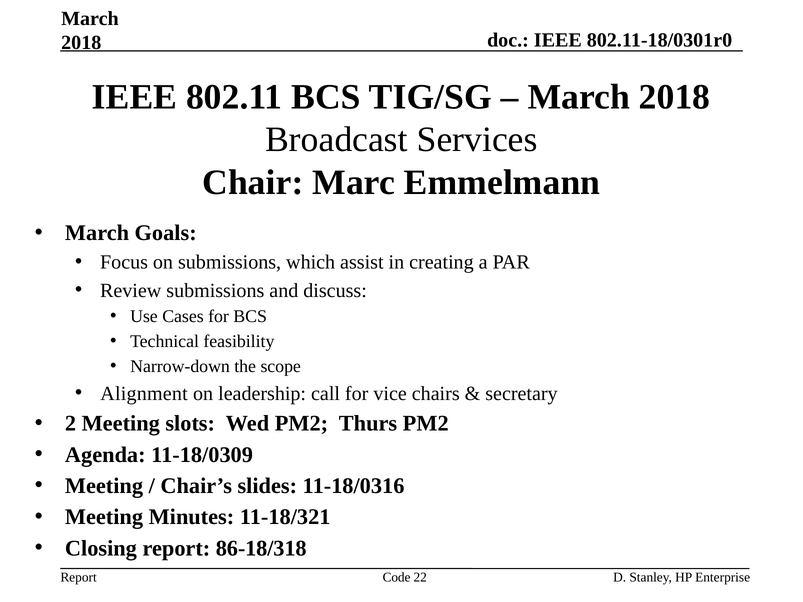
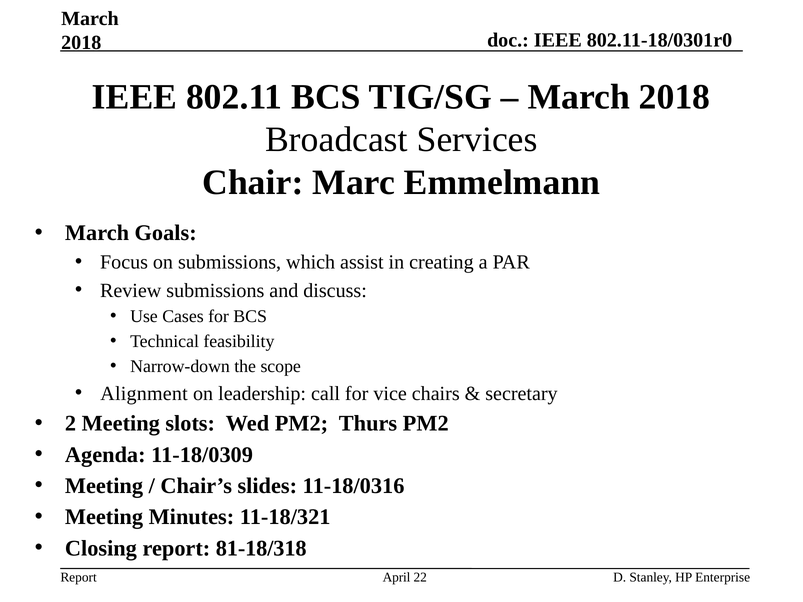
86-18/318: 86-18/318 -> 81-18/318 (261, 549)
Code: Code -> April (397, 578)
